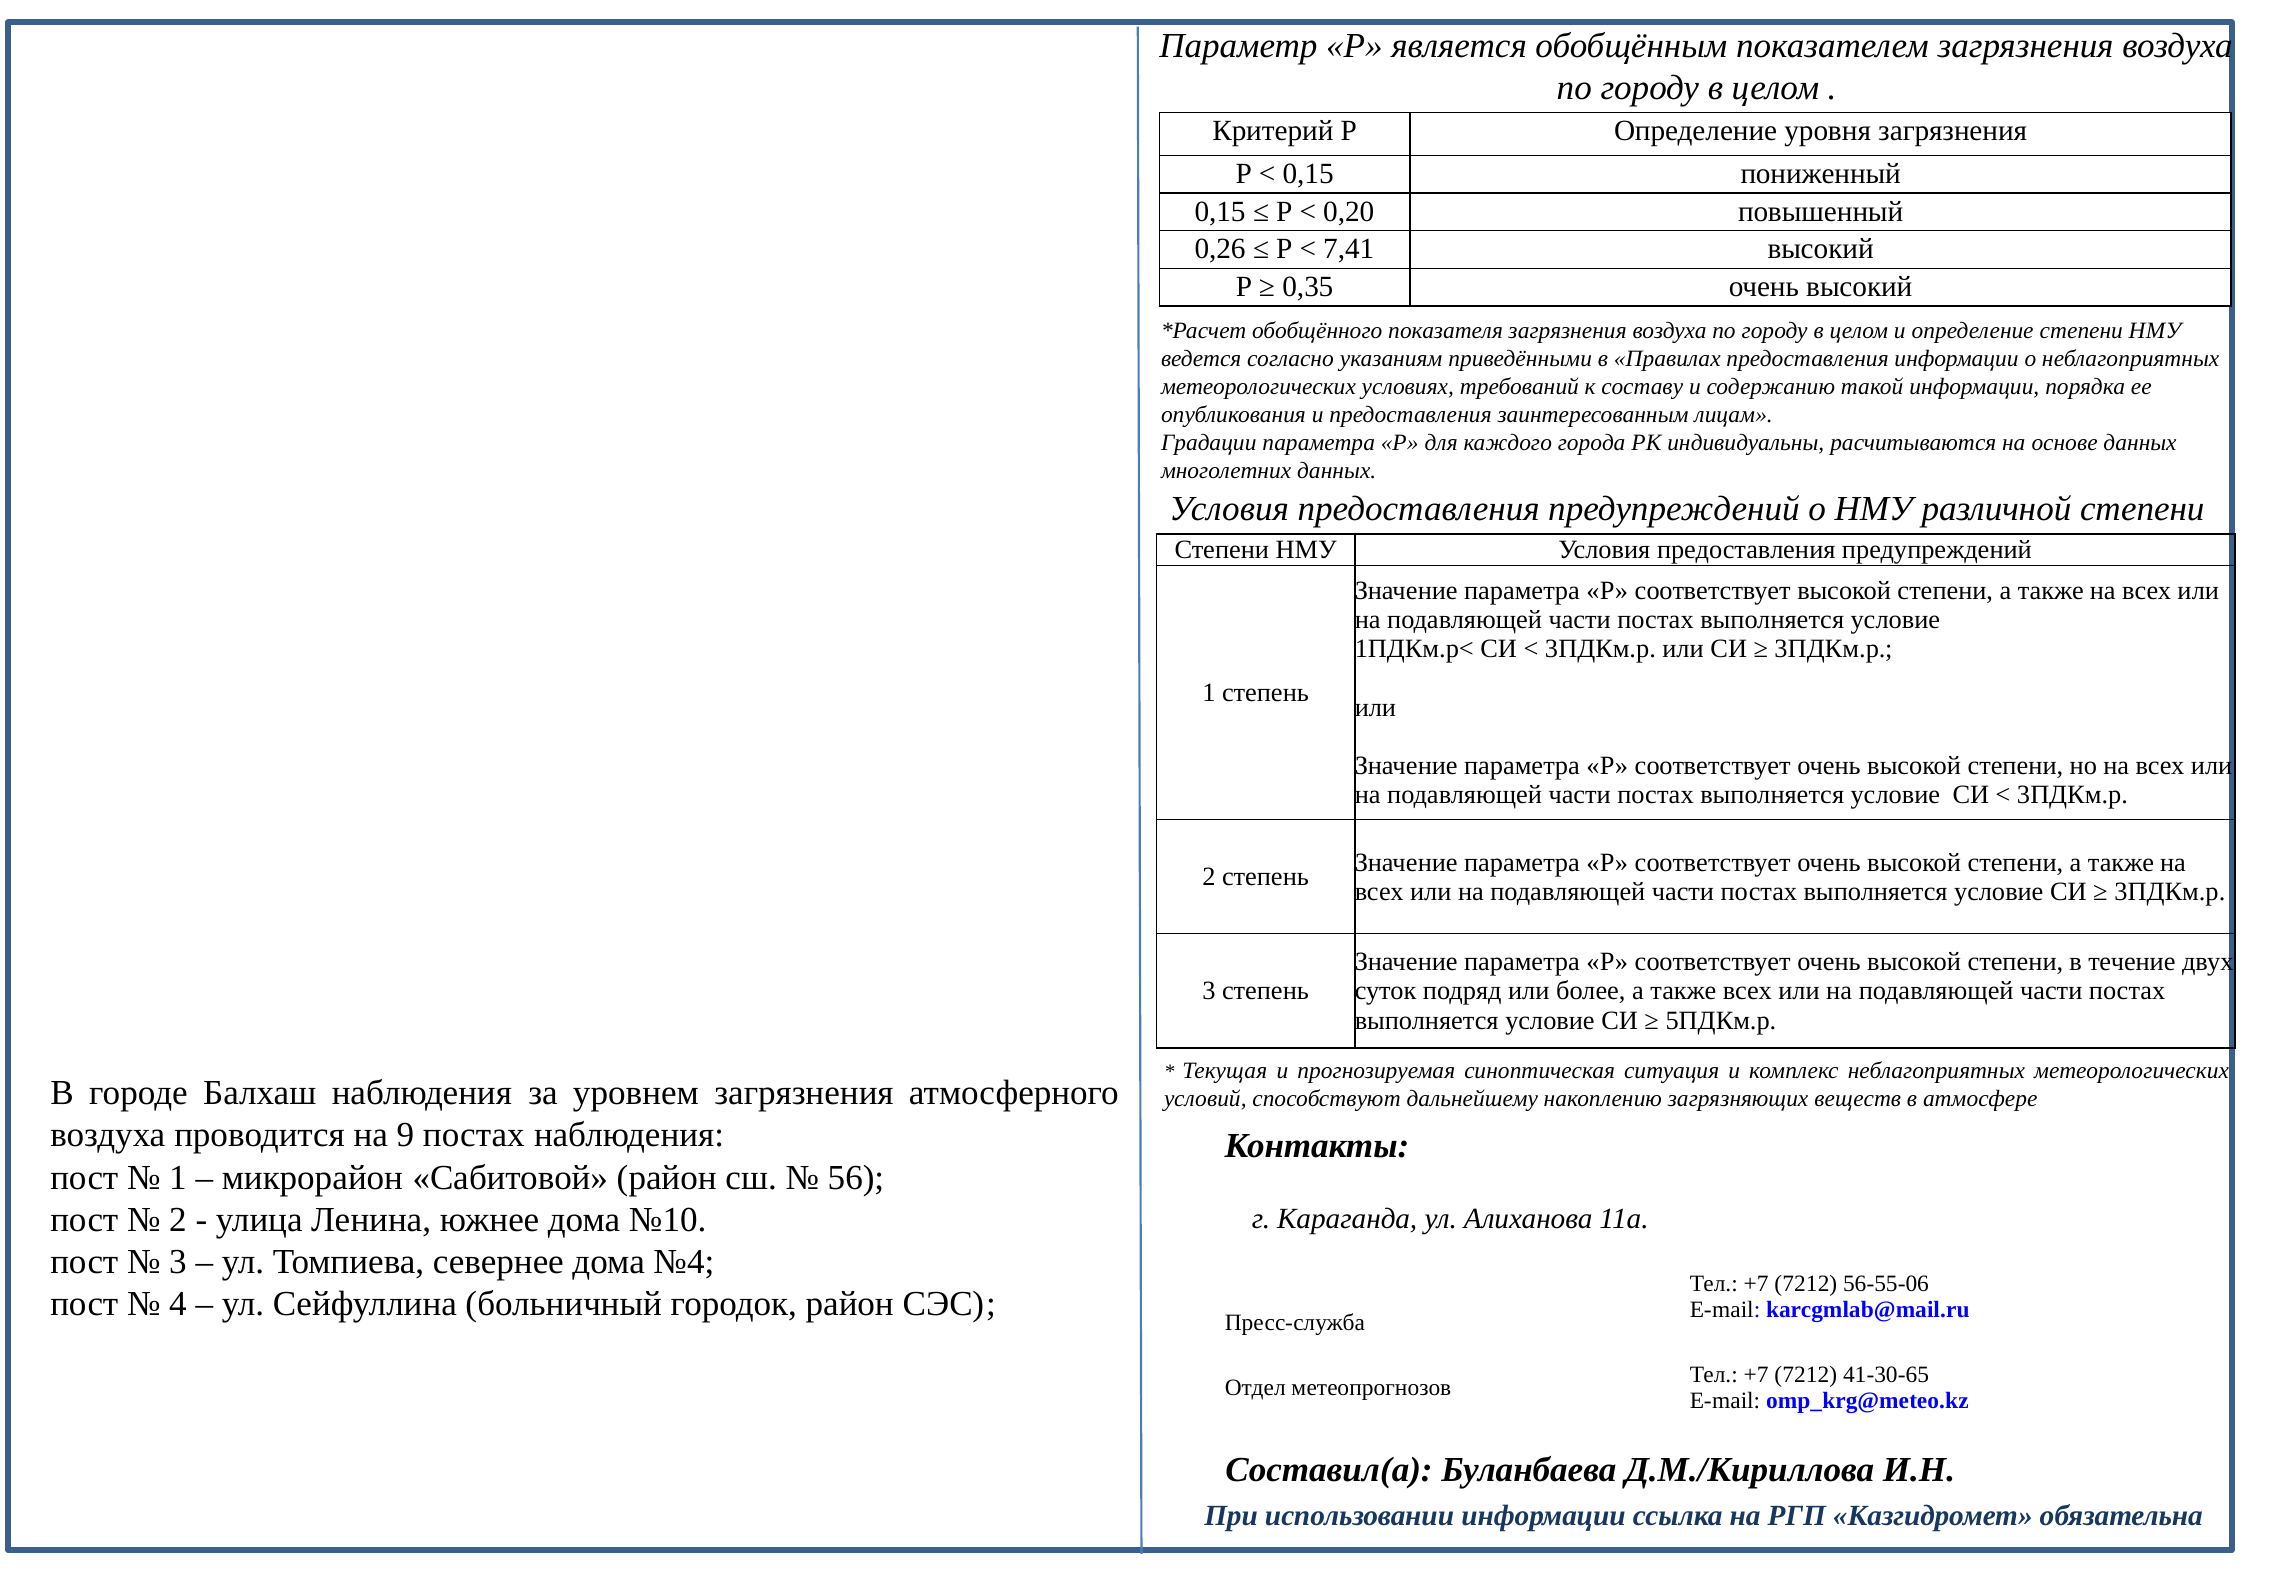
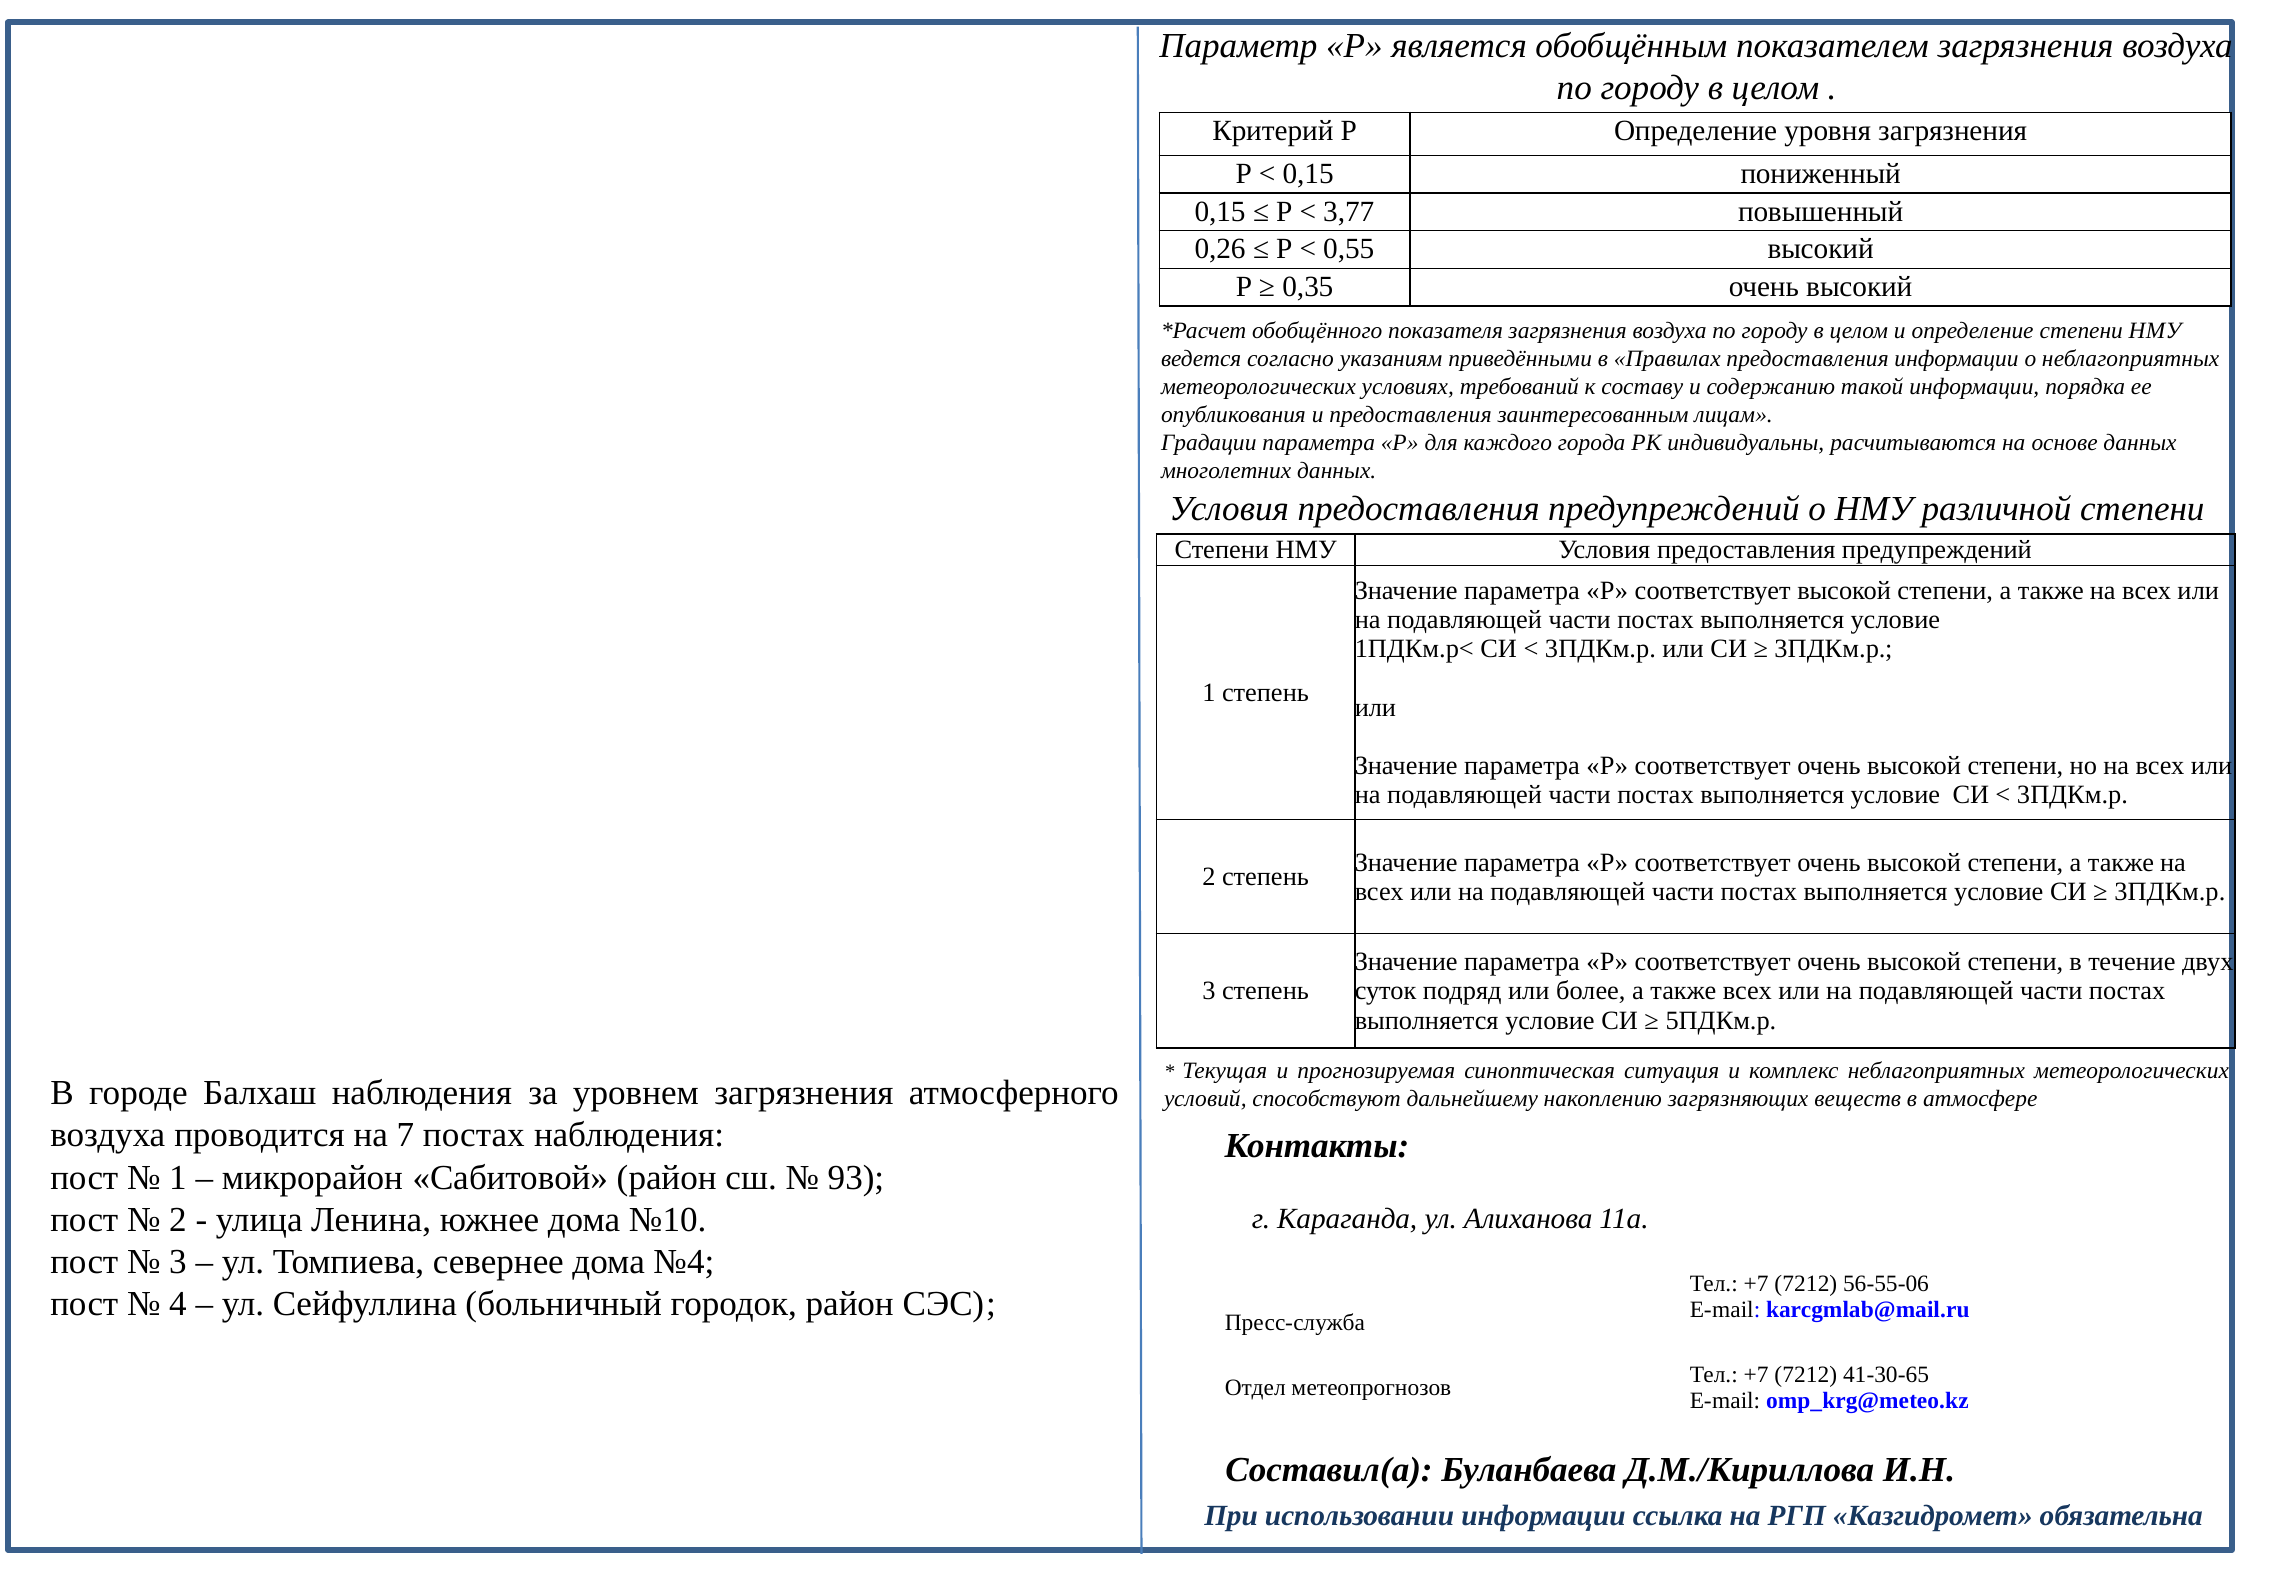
0,20: 0,20 -> 3,77 (1349, 212)
7,41: 7,41 -> 0,55 (1349, 249)
9: 9 -> 7 (405, 1135)
56: 56 -> 93 (856, 1177)
